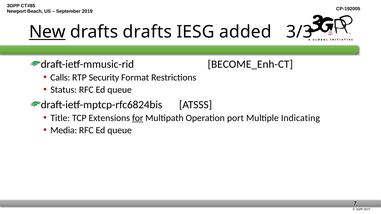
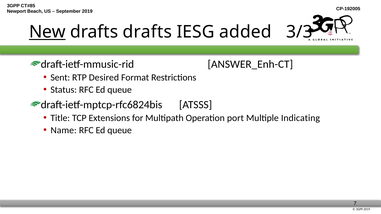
BECOME_Enh-CT: BECOME_Enh-CT -> ANSWER_Enh-CT (250, 64)
Calls: Calls -> Sent (60, 78)
Security: Security -> Desired (104, 78)
for underline: present -> none (138, 118)
Media: Media -> Name (64, 130)
